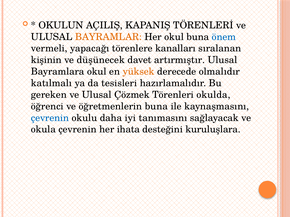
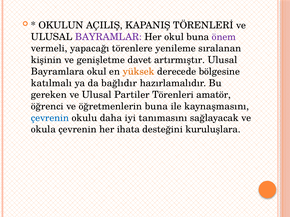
BAYRAMLAR colour: orange -> purple (108, 37)
önem colour: blue -> purple (224, 37)
kanalları: kanalları -> yenileme (176, 49)
düşünecek: düşünecek -> genişletme (101, 60)
olmalıdır: olmalıdır -> bölgesine (219, 72)
tesisleri: tesisleri -> bağlıdır (119, 83)
Çözmek: Çözmek -> Partiler (132, 95)
okulda: okulda -> amatör (214, 95)
